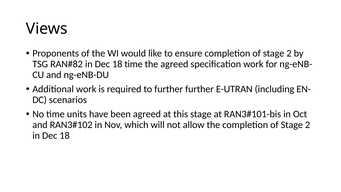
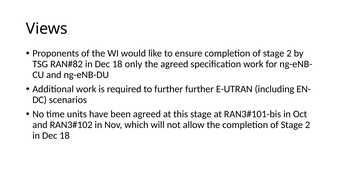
18 time: time -> only (133, 64)
